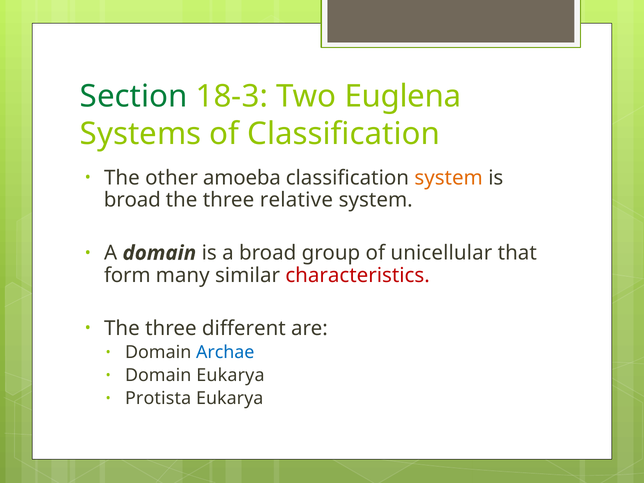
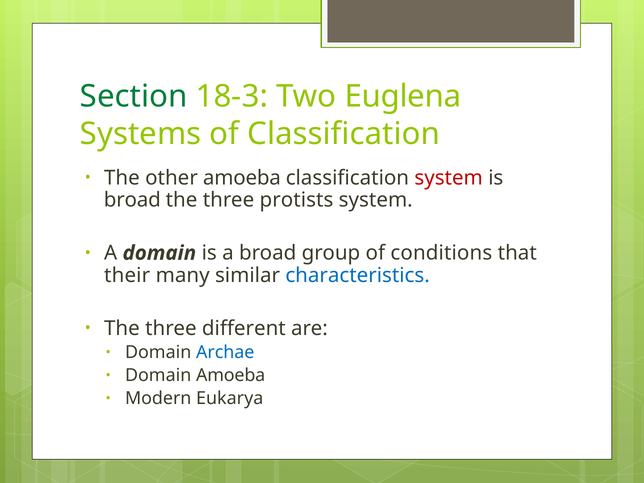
system colour: orange -> red (449, 178)
relative: relative -> protists (296, 200)
unicellular: unicellular -> conditions (441, 253)
form: form -> their (127, 275)
characteristics colour: red -> blue (358, 275)
Domain Eukarya: Eukarya -> Amoeba (231, 375)
Protista: Protista -> Modern (158, 398)
